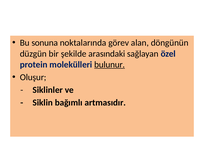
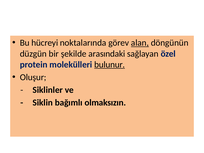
sonuna: sonuna -> hücreyi (45, 43)
alan underline: none -> present (140, 43)
artmasıdır: artmasıdır -> olmaksızın (105, 103)
